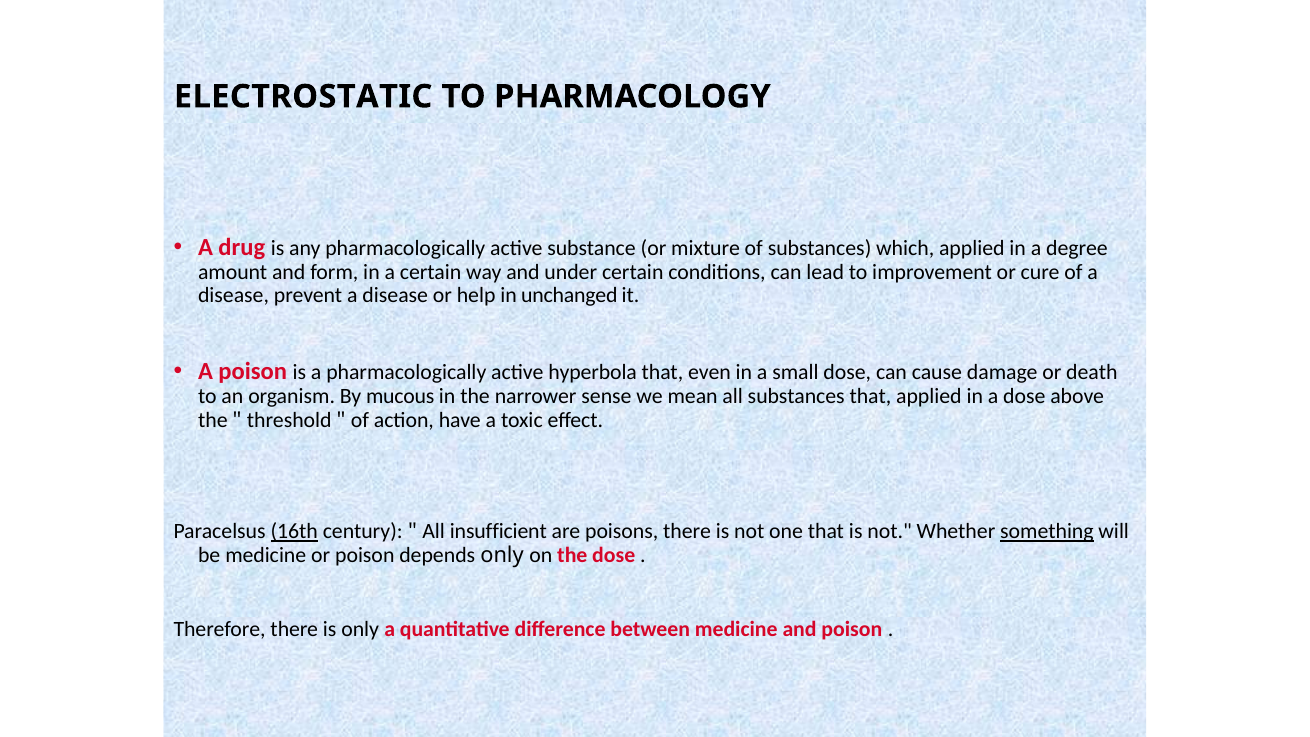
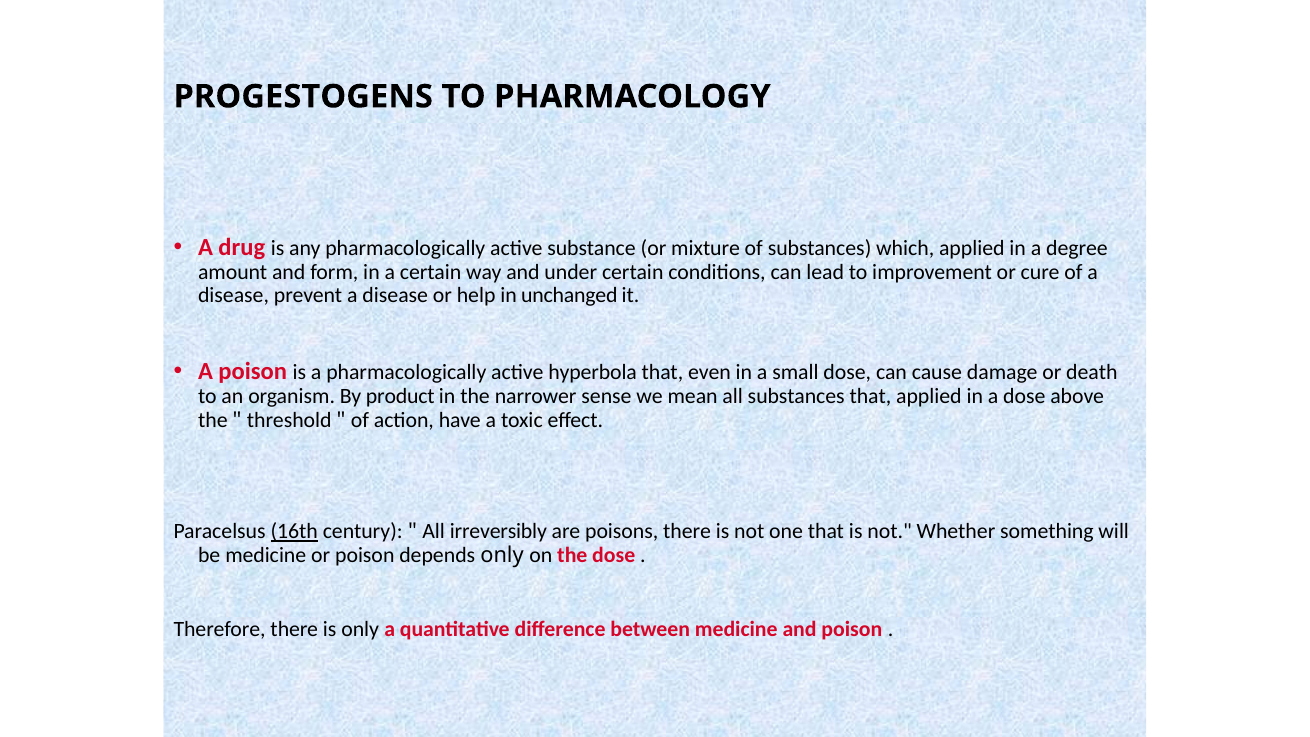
ELECTROSTATIC: ELECTROSTATIC -> PROGESTOGENS (303, 97)
mucous: mucous -> product (400, 396)
insufficient: insufficient -> irreversibly (498, 532)
something underline: present -> none (1047, 532)
